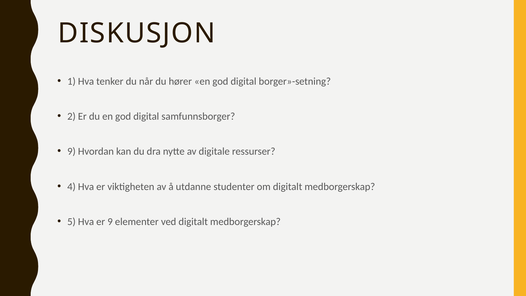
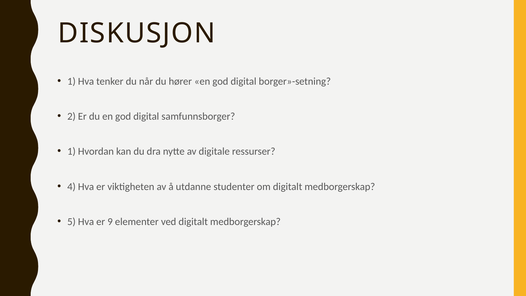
9: 9 -> 1 (71, 151)
